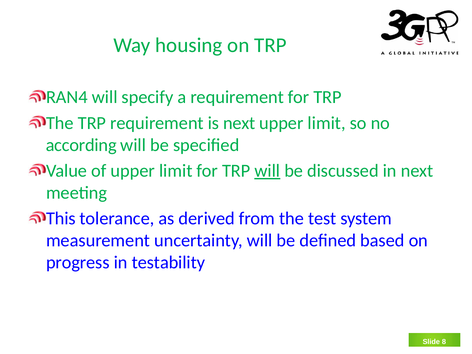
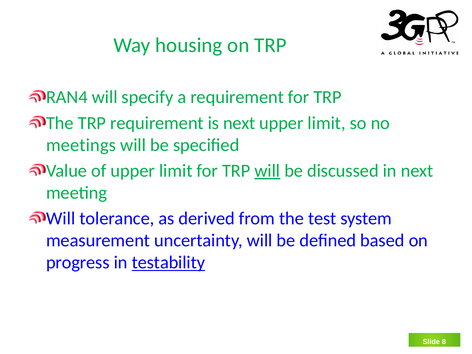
according: according -> meetings (81, 145)
This: This -> Will (61, 218)
testability underline: none -> present (168, 263)
